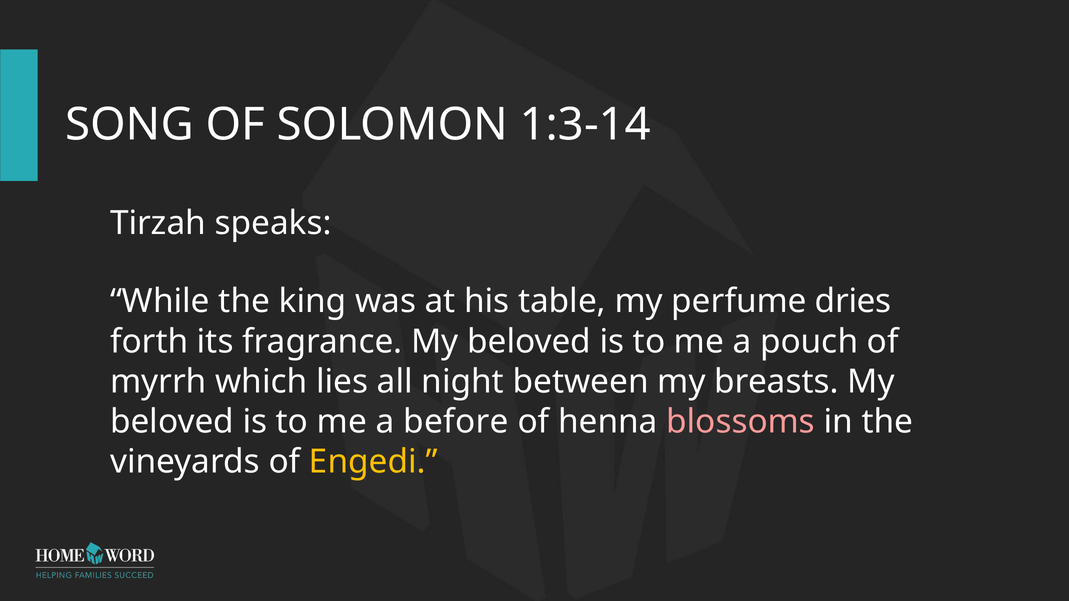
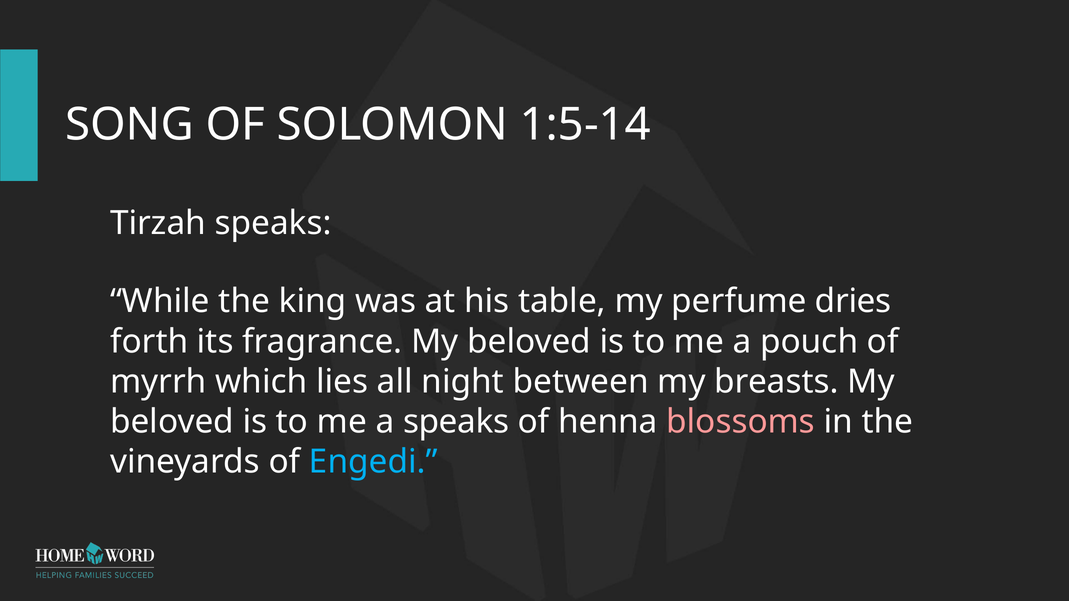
1:3-14: 1:3-14 -> 1:5-14 (585, 125)
a before: before -> speaks (456, 422)
Engedi colour: yellow -> light blue (373, 462)
